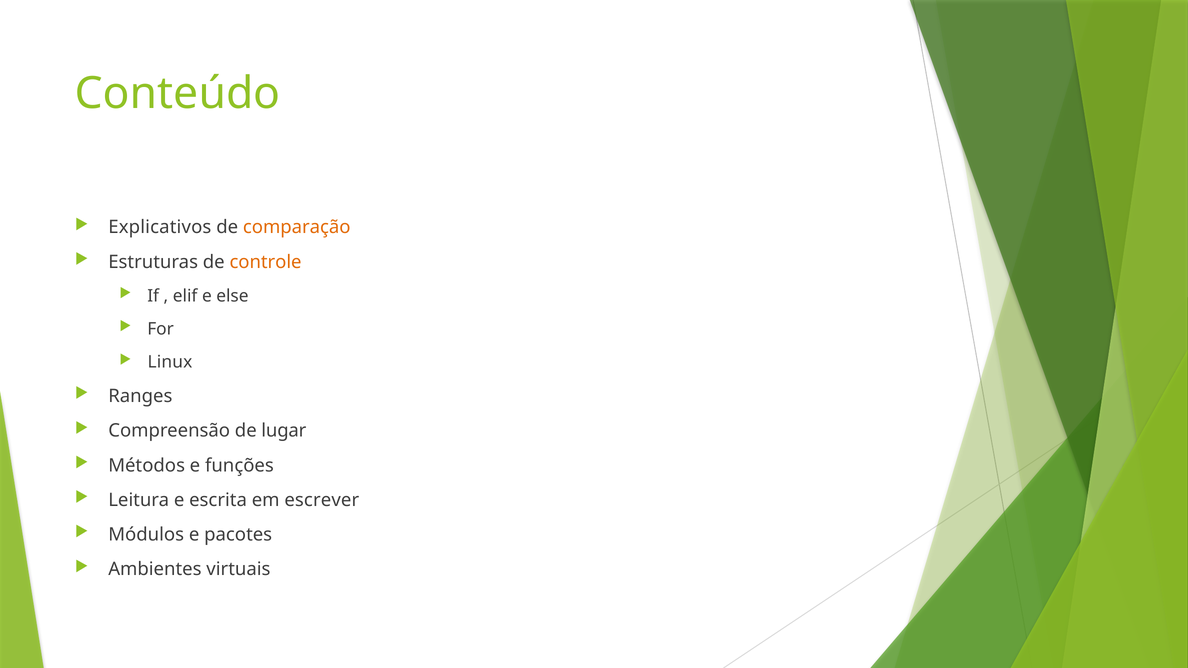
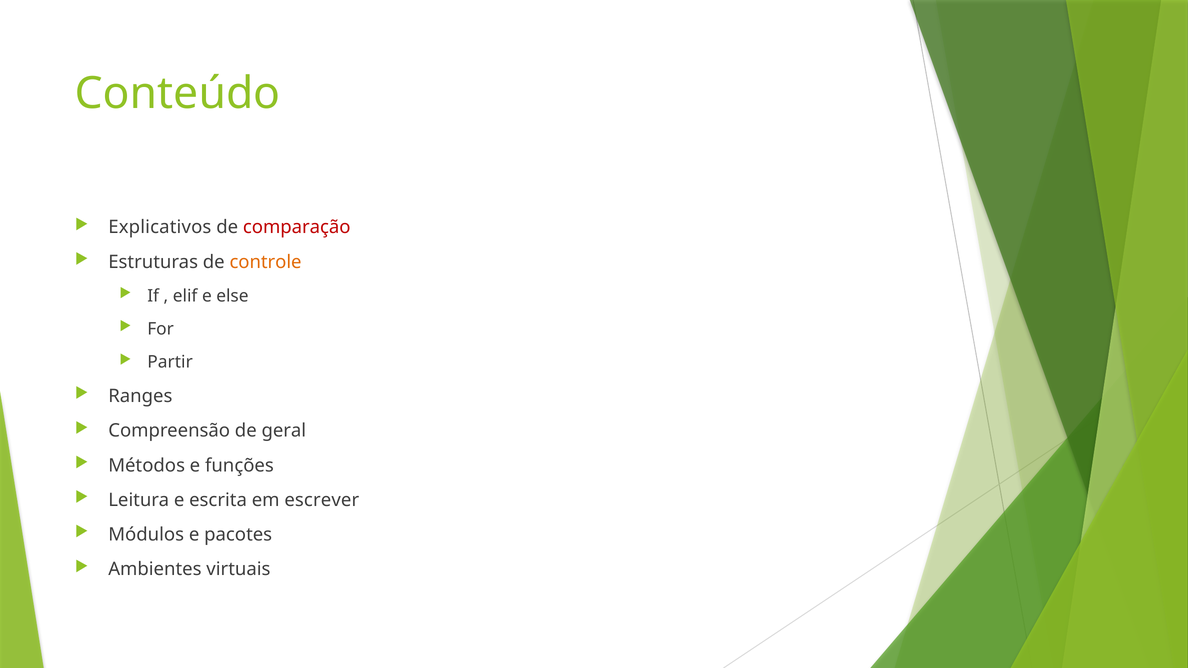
comparação colour: orange -> red (297, 227)
Linux: Linux -> Partir (170, 362)
lugar: lugar -> geral (284, 431)
